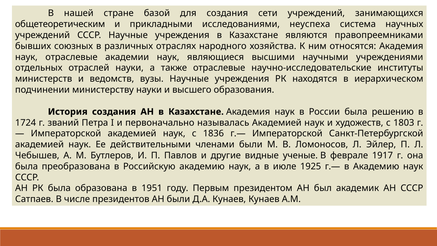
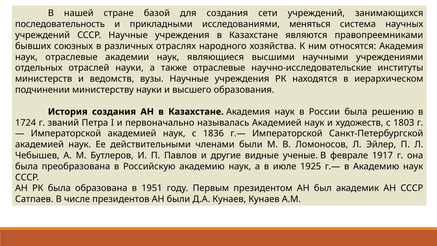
общетеоретическим: общетеоретическим -> последовательность (60, 24)
неуспеха: неуспеха -> меняться (310, 24)
